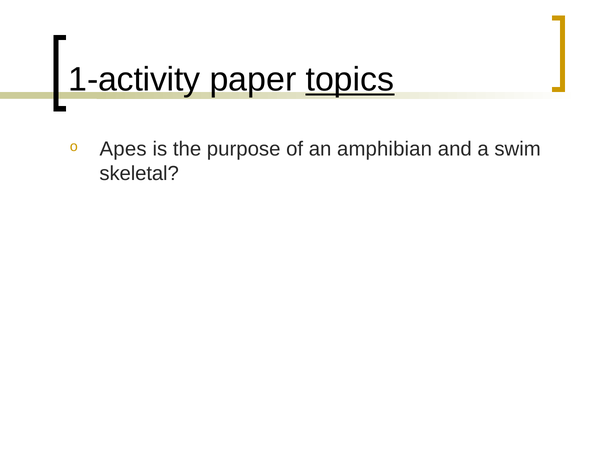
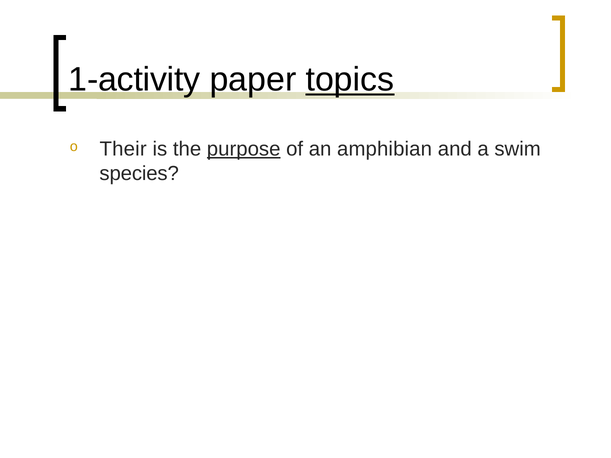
Apes: Apes -> Their (123, 149)
purpose underline: none -> present (244, 149)
skeletal: skeletal -> species (139, 174)
